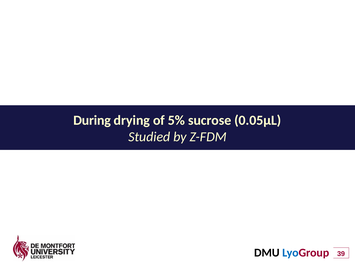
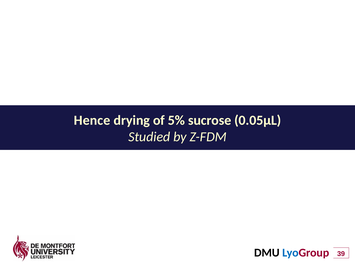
During: During -> Hence (92, 120)
